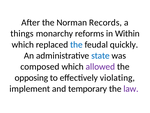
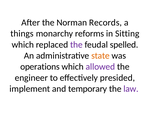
Within: Within -> Sitting (127, 33)
the colour: blue -> purple (76, 44)
quickly: quickly -> spelled (124, 44)
state colour: blue -> orange (100, 55)
composed: composed -> operations (40, 66)
opposing: opposing -> engineer (31, 77)
violating: violating -> presided (117, 77)
